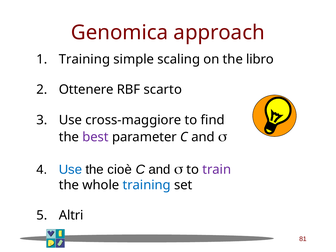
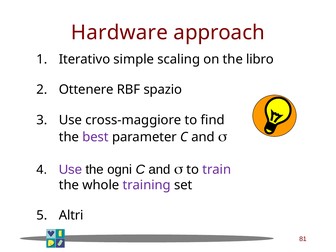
Genomica: Genomica -> Hardware (119, 33)
Training: Training -> Iterativo (84, 59)
scarto: scarto -> spazio (163, 90)
Use colour: blue -> purple (70, 169)
cioè: cioè -> ogni (120, 169)
training colour: blue -> purple (147, 185)
